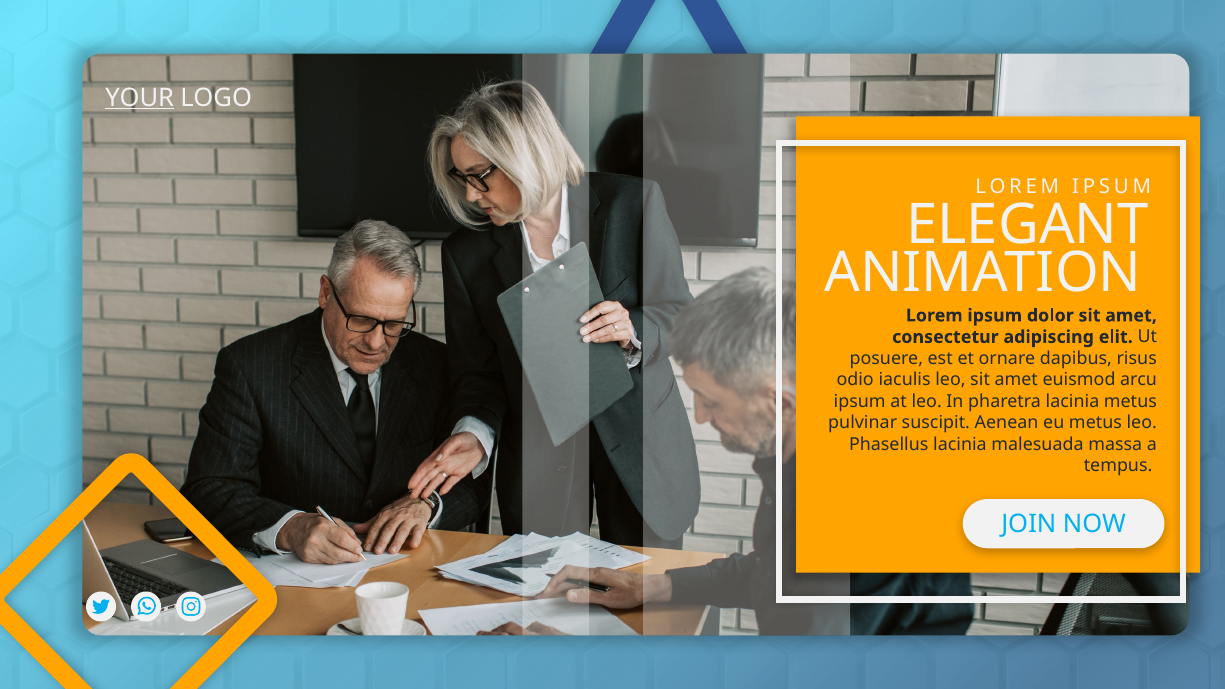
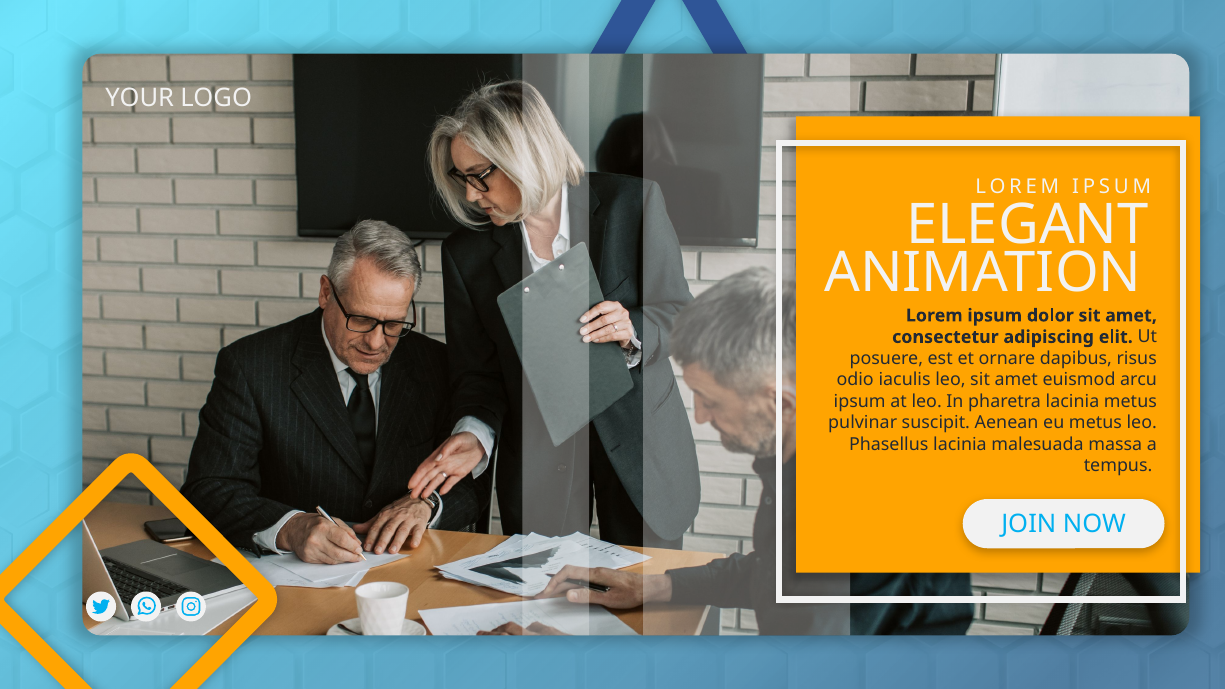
YOUR underline: present -> none (140, 98)
